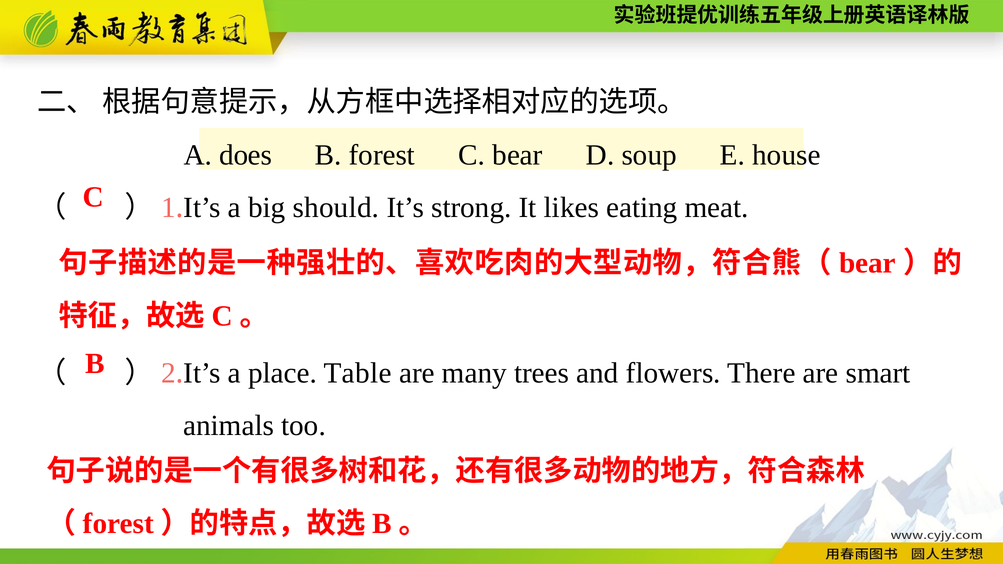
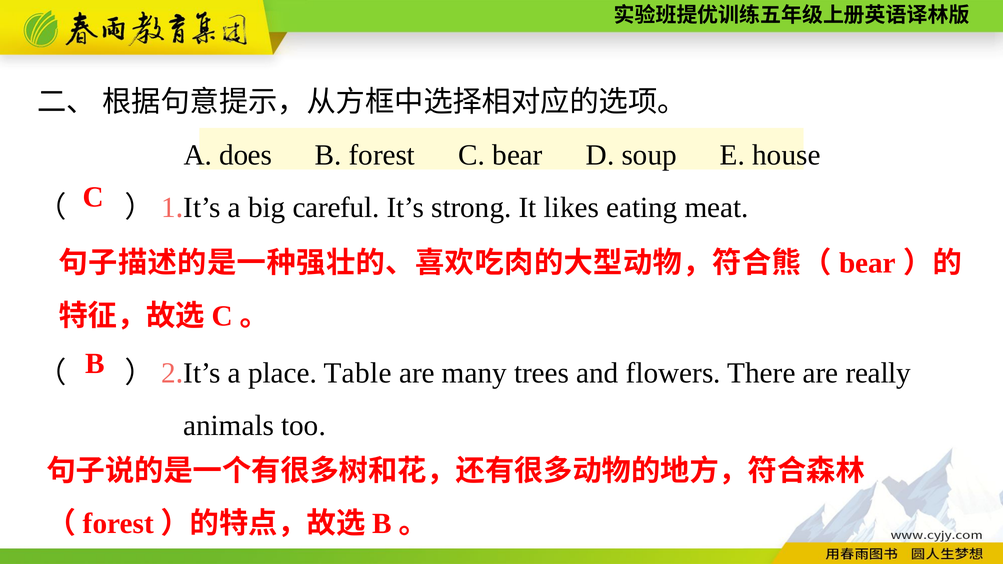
should: should -> careful (336, 208)
smart: smart -> really (878, 373)
